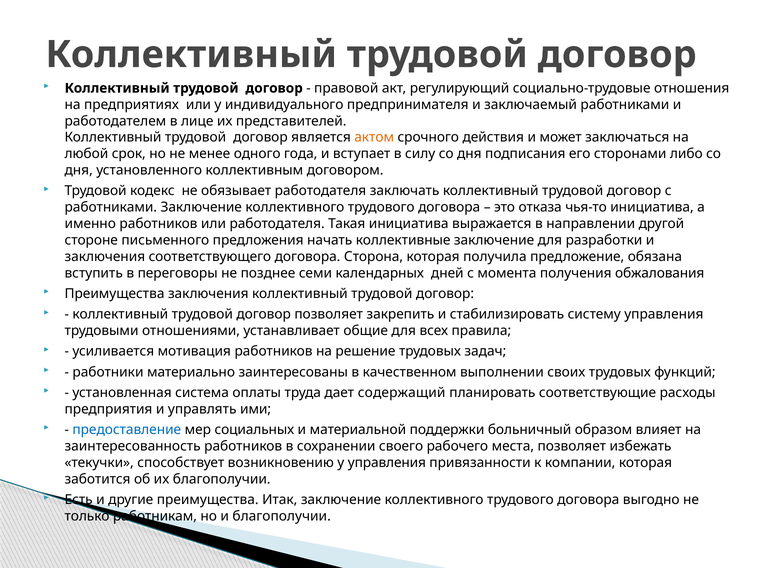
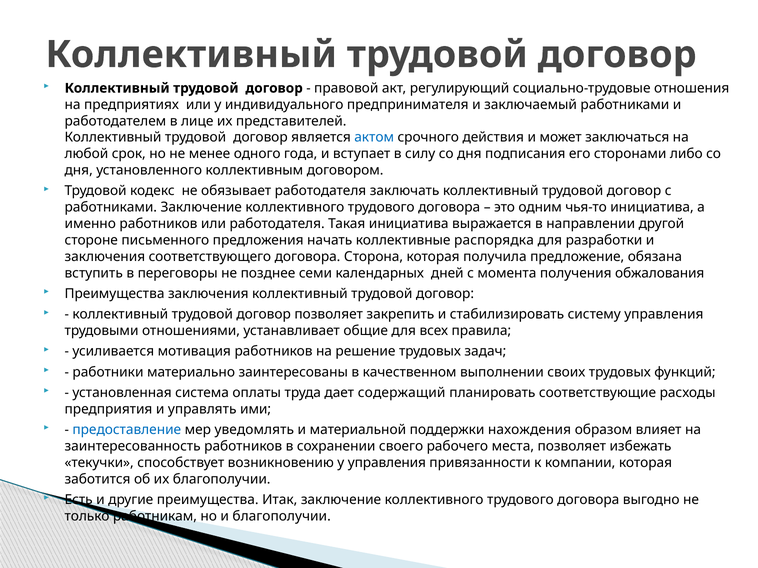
актом colour: orange -> blue (374, 138)
отказа: отказа -> одним (540, 208)
коллективные заключение: заключение -> распорядка (494, 240)
социальных: социальных -> уведомлять (254, 430)
больничный: больничный -> нахождения (530, 430)
